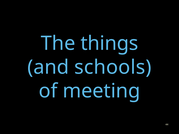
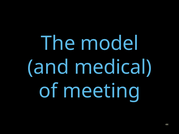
things: things -> model (109, 43)
schools: schools -> medical (113, 67)
